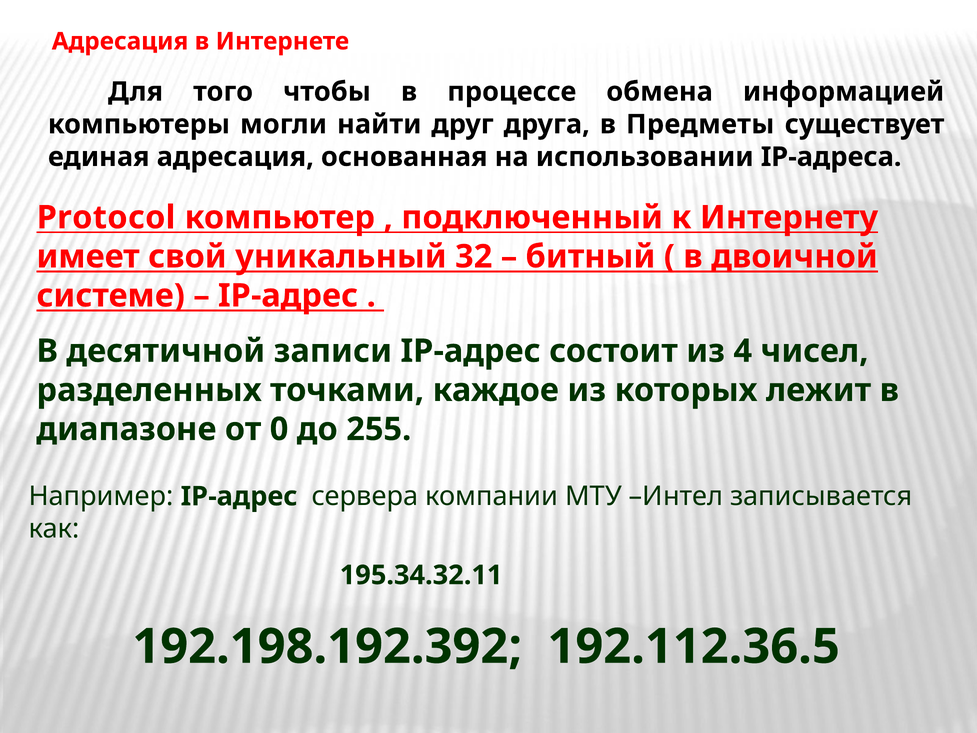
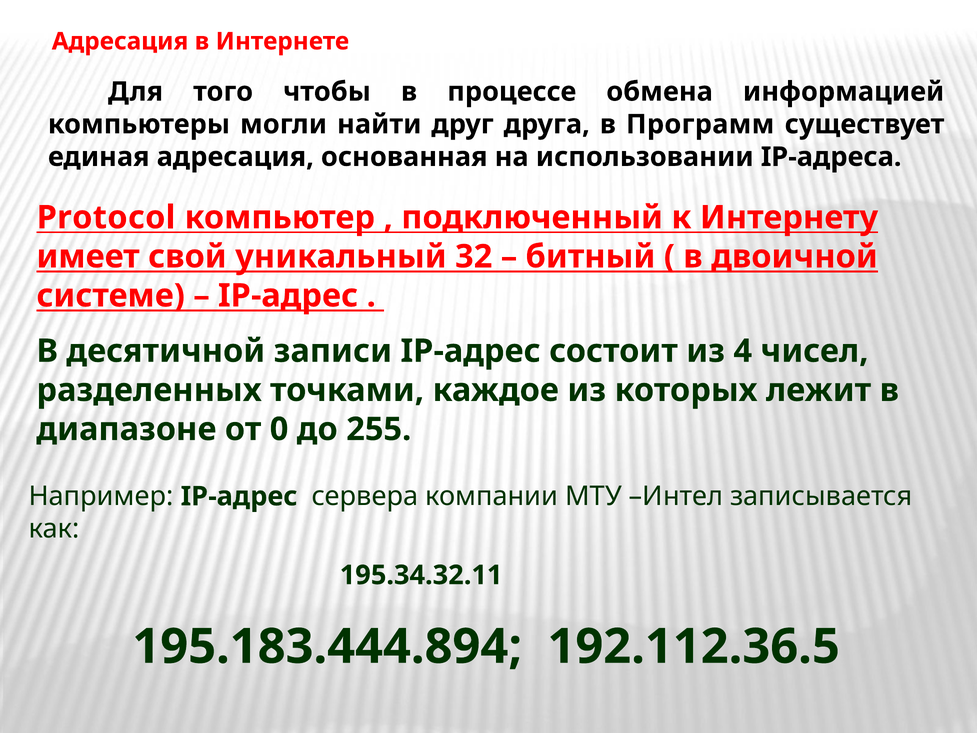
Предметы: Предметы -> Программ (700, 124)
192.198.192.392: 192.198.192.392 -> 195.183.444.894 (327, 647)
